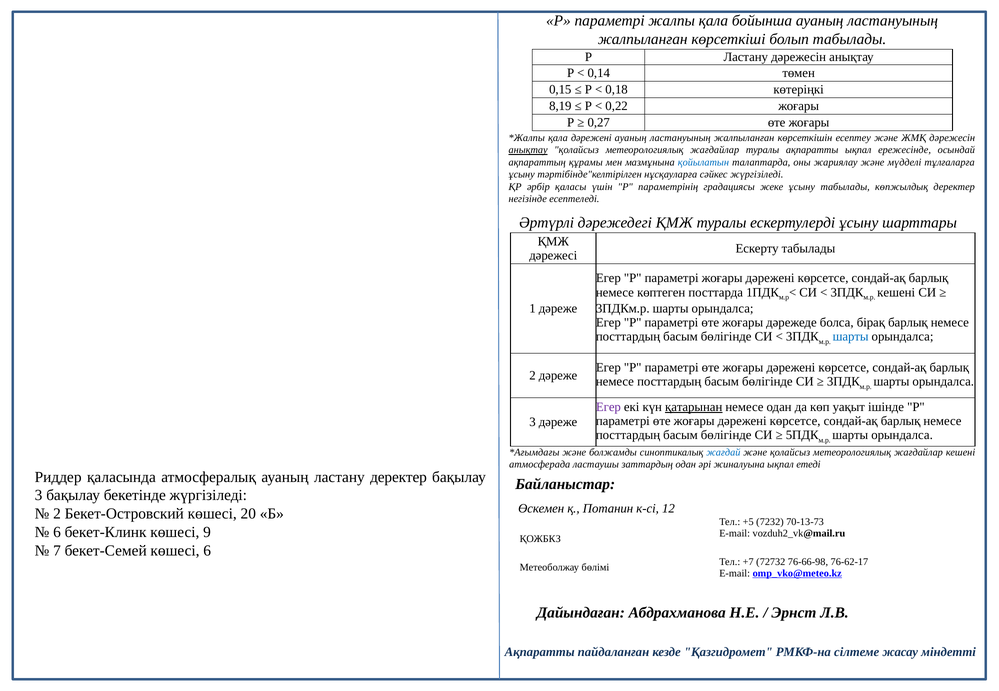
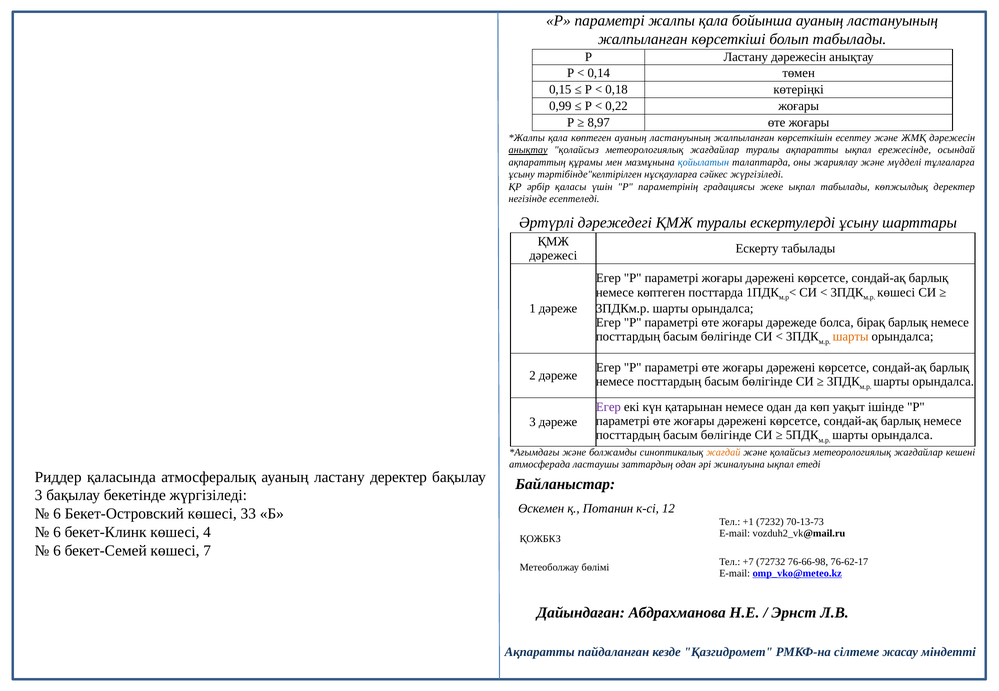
8,19: 8,19 -> 0,99 (560, 106)
0,27: 0,27 -> 8,97 (599, 122)
қала дәрежені: дәрежені -> көптеген (591, 138)
жеке ұсыну: ұсыну -> ықпал (802, 187)
кешені: кешені -> көшесі (896, 293)
шарты colour: blue -> orange (851, 337)
қатарынан underline: present -> none (694, 407)
жағдай colour: blue -> orange (723, 453)
2: 2 -> 6 (57, 514)
20: 20 -> 33 (248, 514)
+5: +5 -> +1 (748, 522)
9: 9 -> 4 (207, 533)
7: 7 -> 6 (57, 551)
көшесі 6: 6 -> 7 (207, 551)
